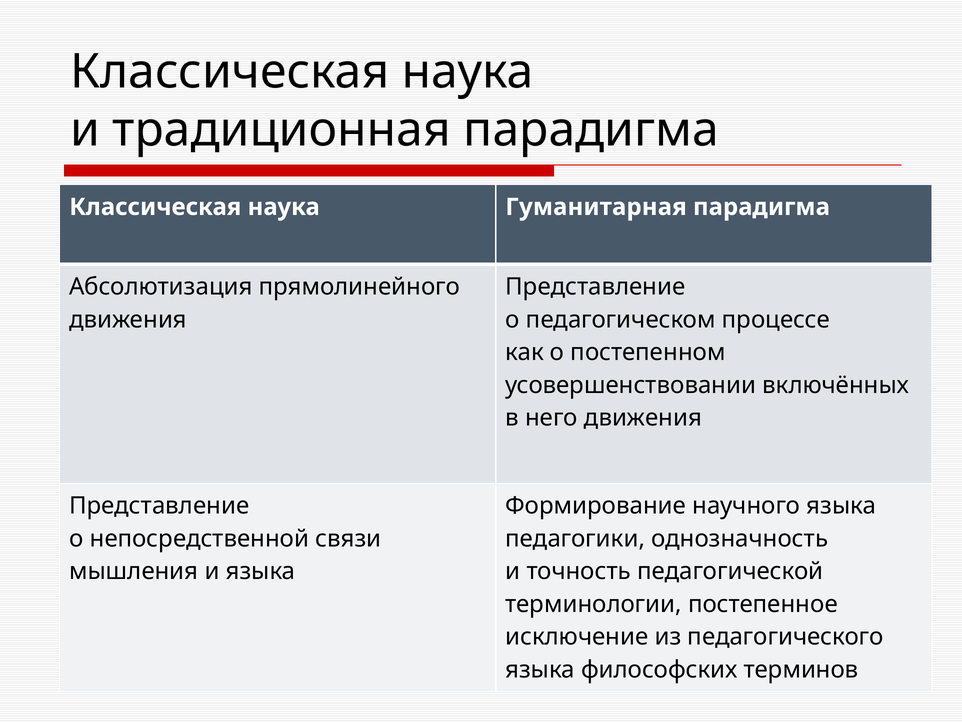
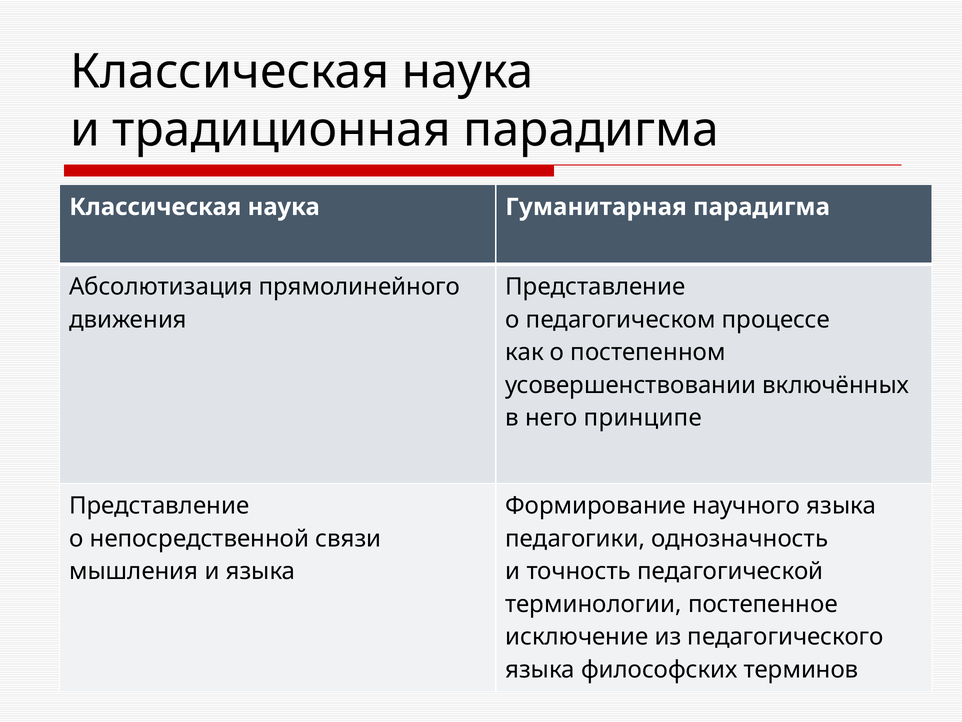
него движения: движения -> принципе (643, 418)
